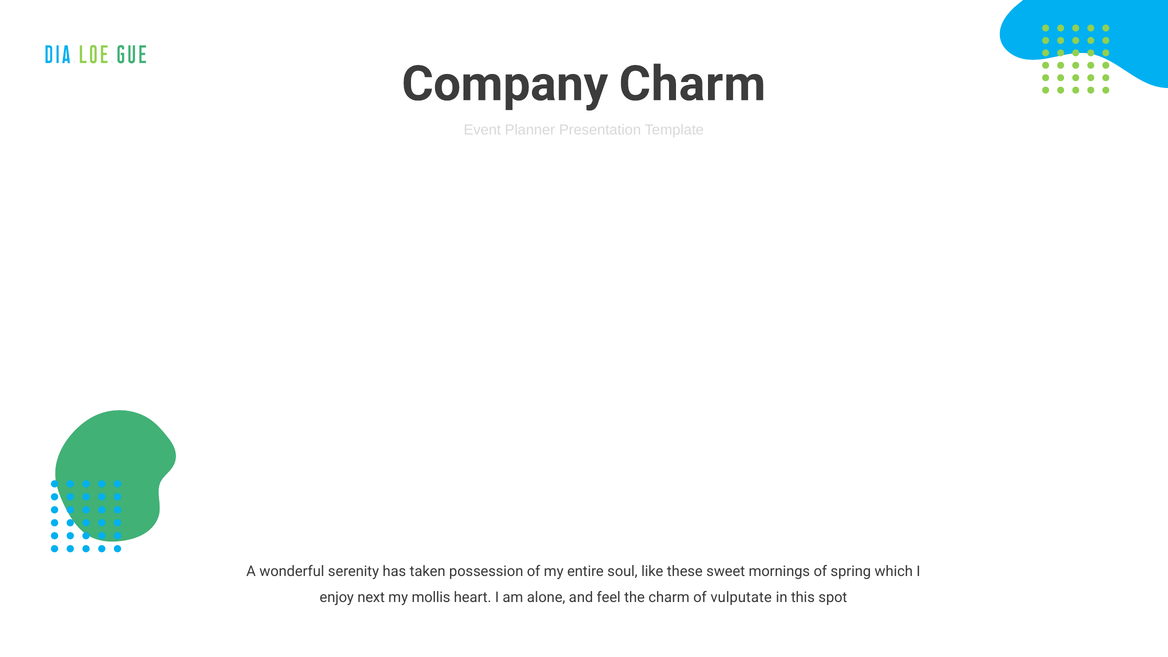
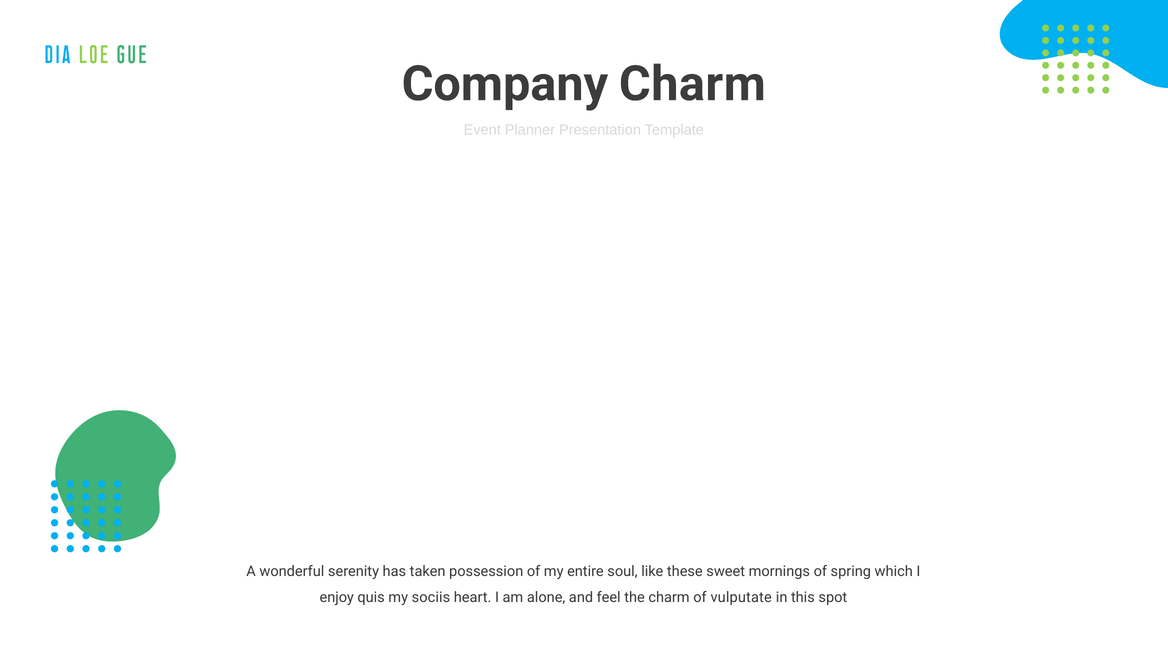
next: next -> quis (371, 598)
mollis: mollis -> sociis (431, 598)
